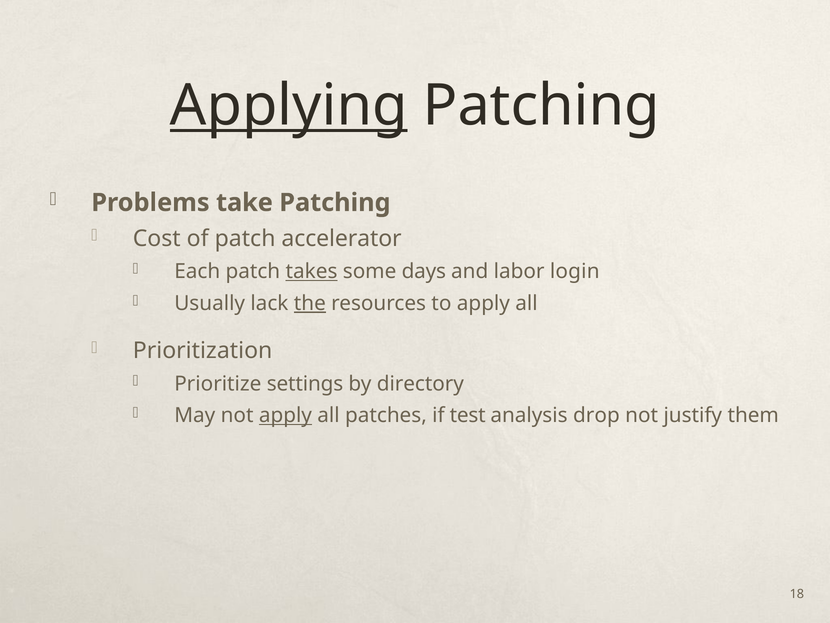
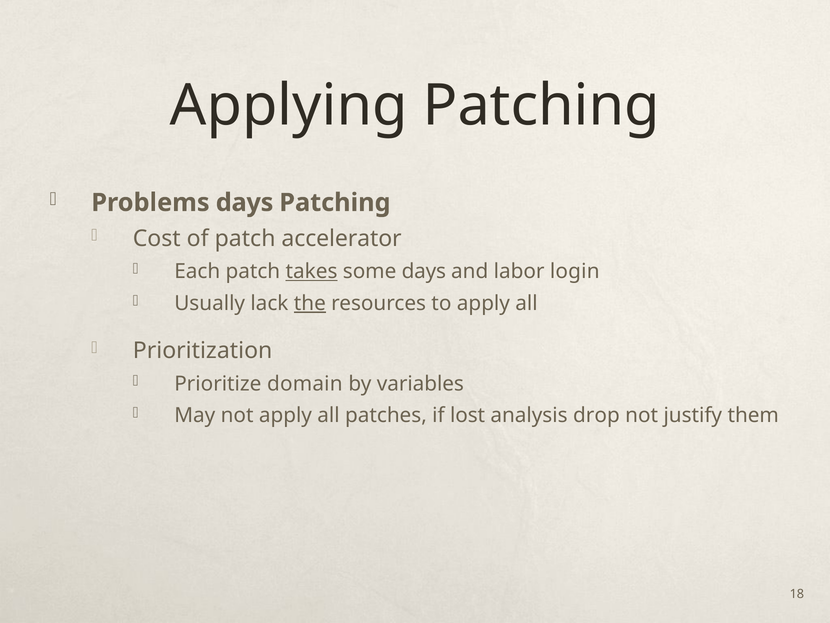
Applying underline: present -> none (289, 106)
Problems take: take -> days (245, 202)
settings: settings -> domain (305, 383)
directory: directory -> variables (420, 383)
apply underline: present -> none (285, 415)
test: test -> lost (468, 415)
